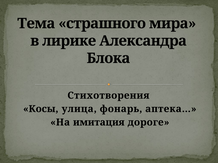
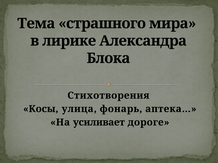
имитация: имитация -> усиливает (99, 123)
